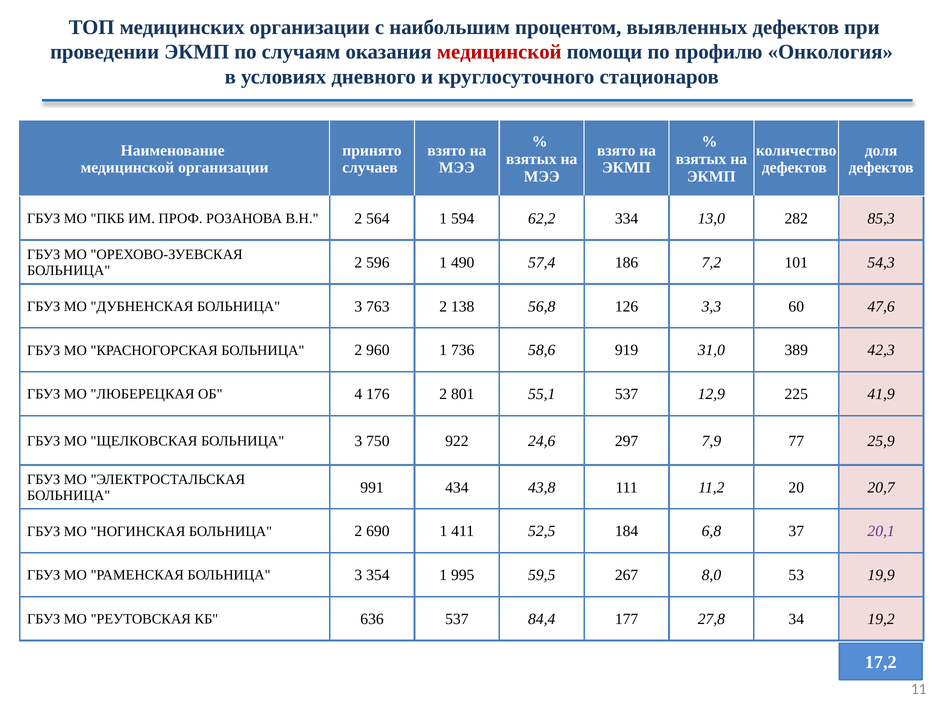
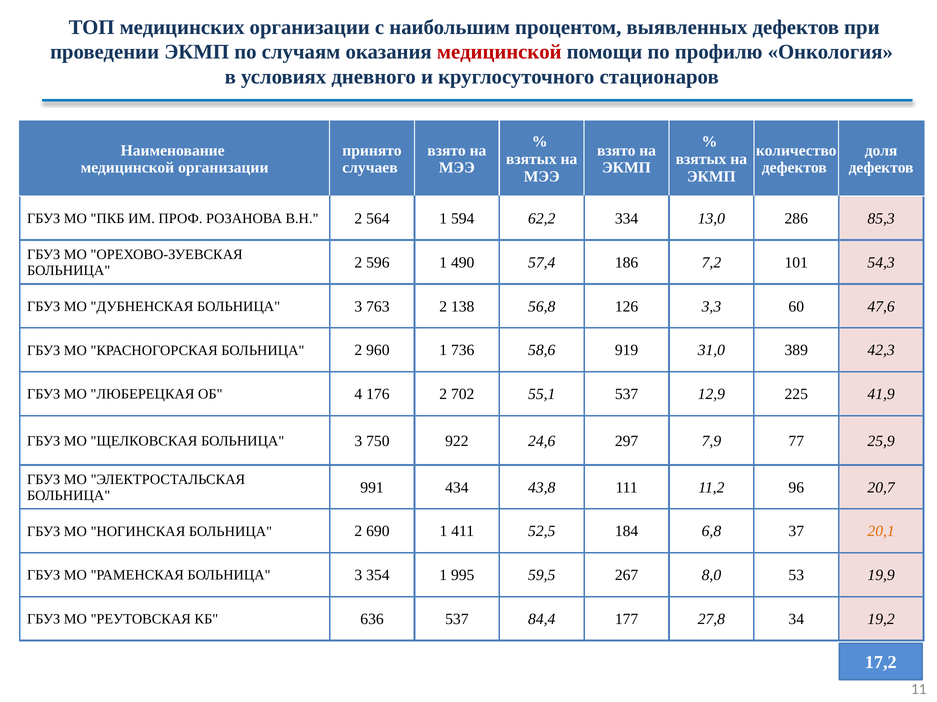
282: 282 -> 286 (796, 219)
801: 801 -> 702 (463, 395)
20: 20 -> 96 (796, 488)
20,1 colour: purple -> orange (881, 532)
